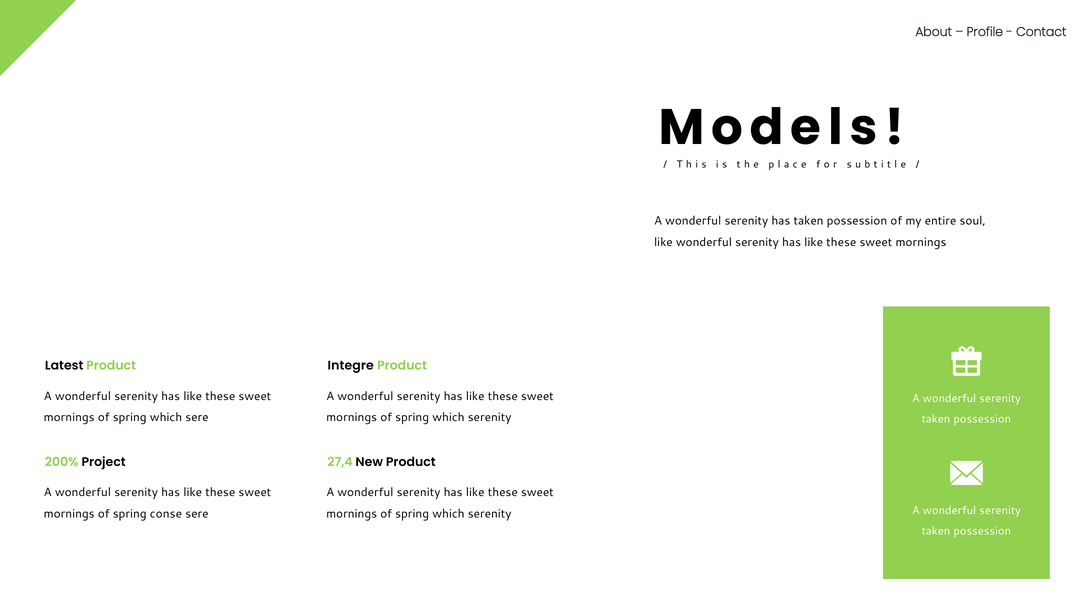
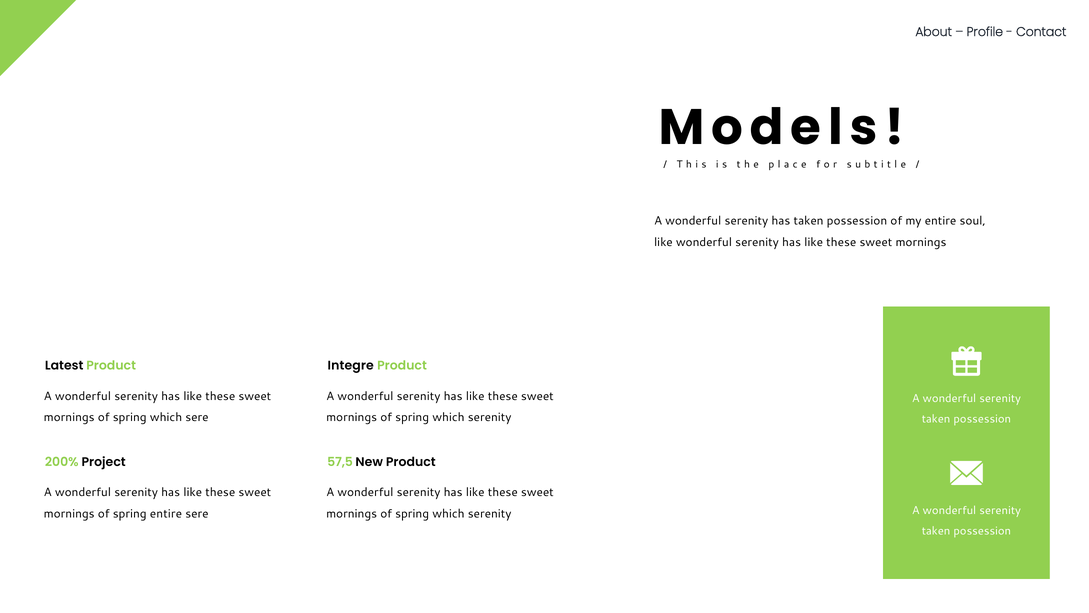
27,4: 27,4 -> 57,5 (340, 462)
spring conse: conse -> entire (166, 514)
